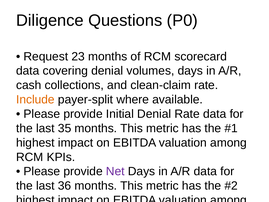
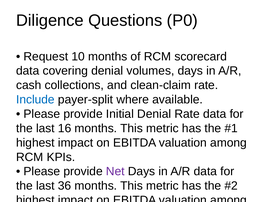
23: 23 -> 10 (78, 56)
Include colour: orange -> blue (35, 99)
35: 35 -> 16 (65, 128)
